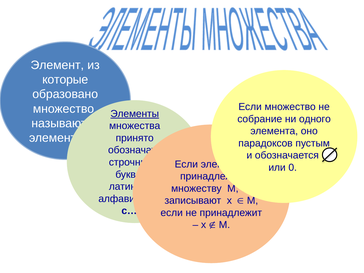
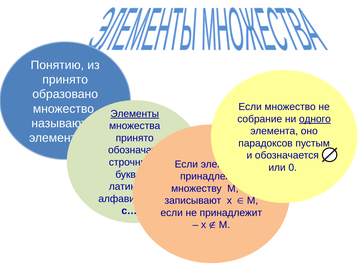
Элемент: Элемент -> Понятию (57, 65)
которые: которые -> принято (65, 80)
одного underline: none -> present (315, 119)
